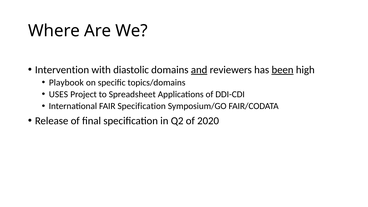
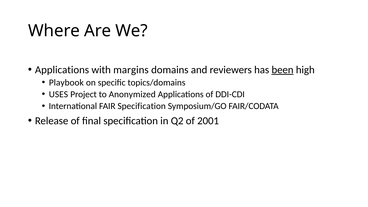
Intervention: Intervention -> Applications (62, 70)
diastolic: diastolic -> margins (131, 70)
and underline: present -> none (199, 70)
Spreadsheet: Spreadsheet -> Anonymized (132, 94)
2020: 2020 -> 2001 (208, 121)
